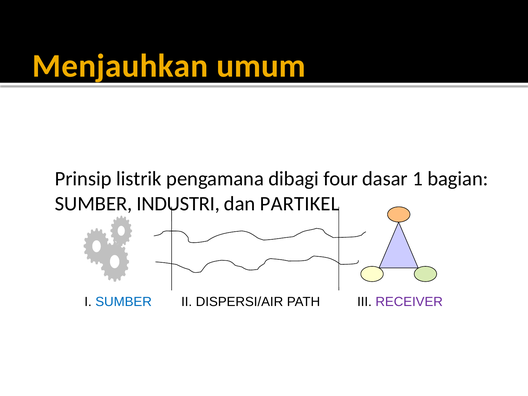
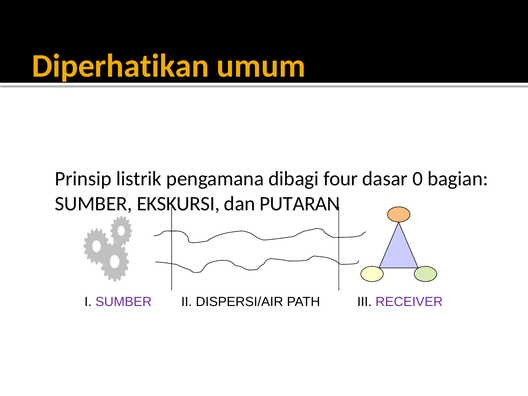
Menjauhkan: Menjauhkan -> Diperhatikan (120, 66)
1: 1 -> 0 (418, 179)
INDUSTRI: INDUSTRI -> EKSKURSI (178, 204)
PARTIKEL: PARTIKEL -> PUTARAN (300, 204)
SUMBER colour: blue -> purple (124, 302)
